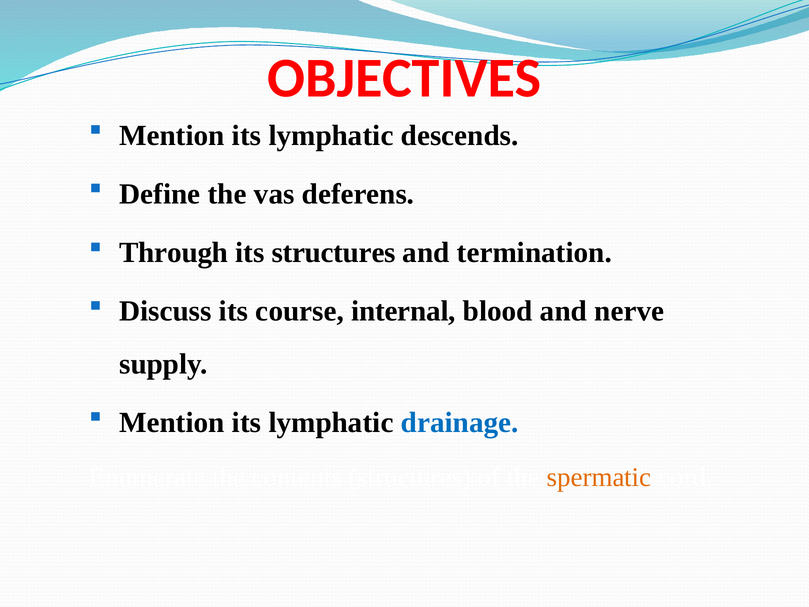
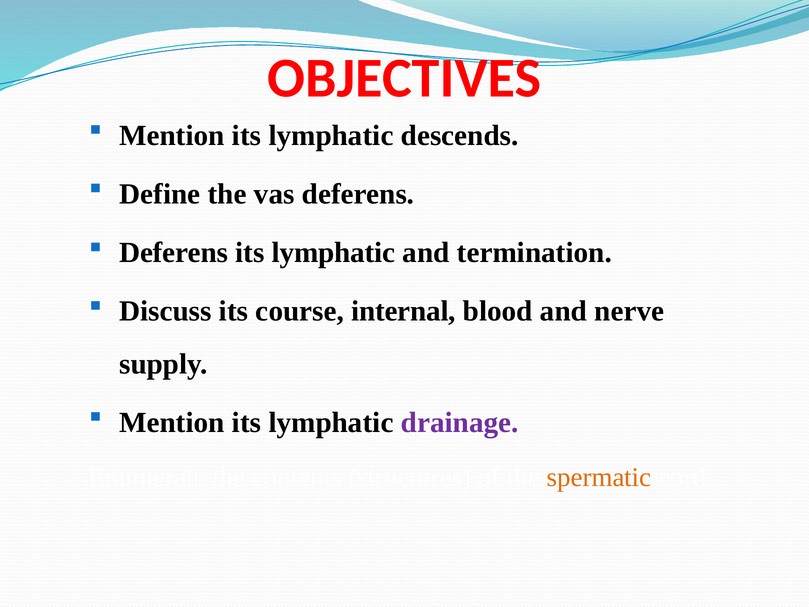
Through: Through -> Deferens (174, 253)
structures: structures -> lymphatic (334, 253)
drainage colour: blue -> purple (460, 422)
